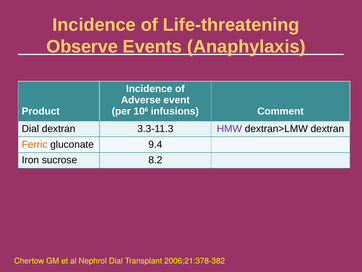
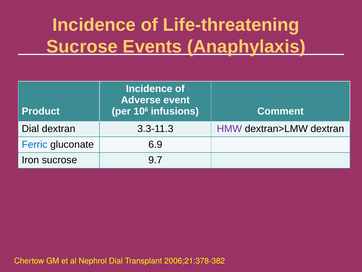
Observe: Observe -> Sucrose (82, 47)
Ferric colour: orange -> blue (35, 144)
9.4: 9.4 -> 6.9 (155, 144)
8.2: 8.2 -> 9.7 (155, 160)
